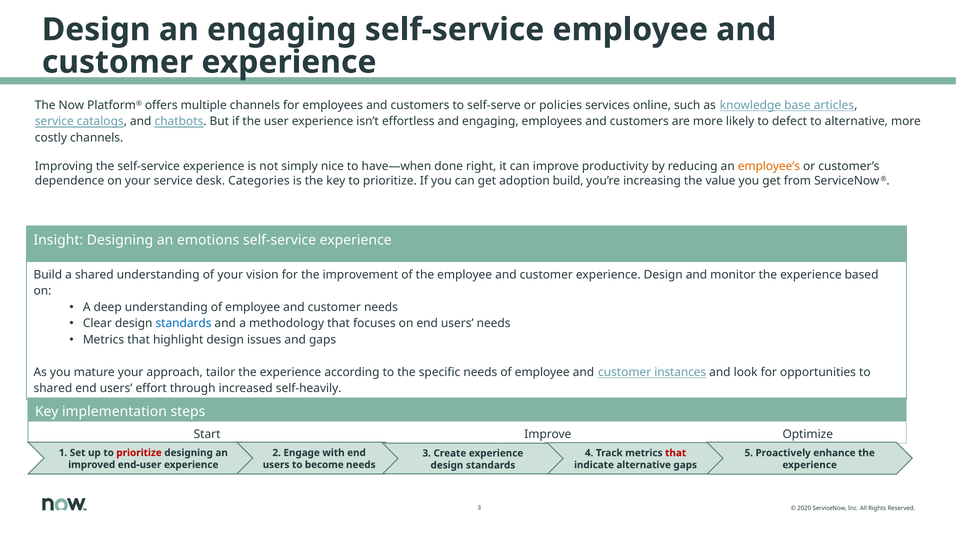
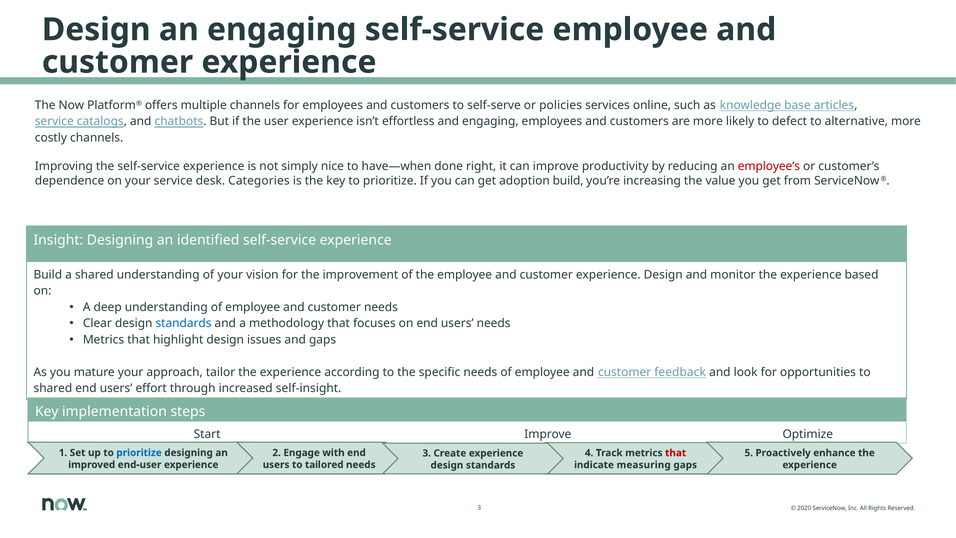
employee’s colour: orange -> red (769, 166)
emotions: emotions -> identified (208, 240)
instances: instances -> feedback (680, 372)
self-heavily: self-heavily -> self-insight (309, 388)
prioritize colour: red -> blue (139, 453)
become: become -> tailored (324, 465)
indicate alternative: alternative -> measuring (644, 465)
